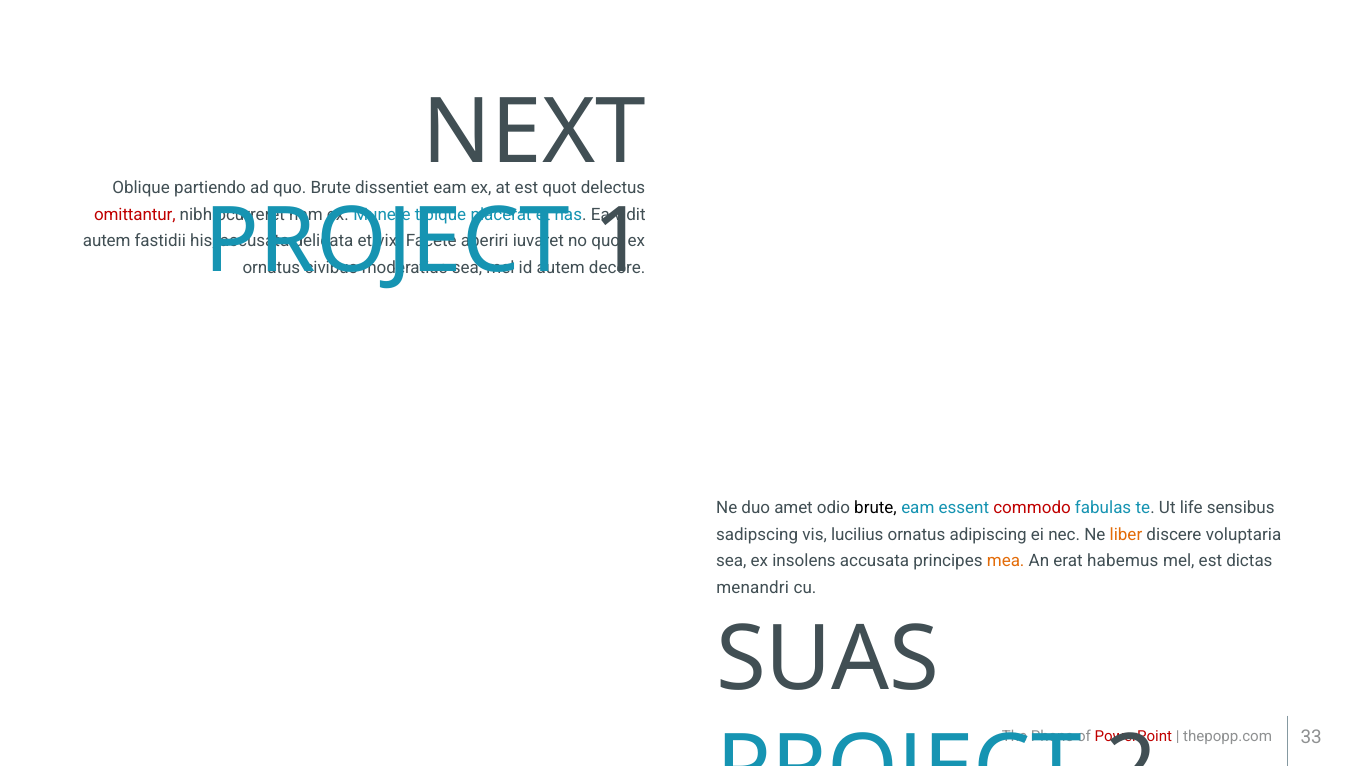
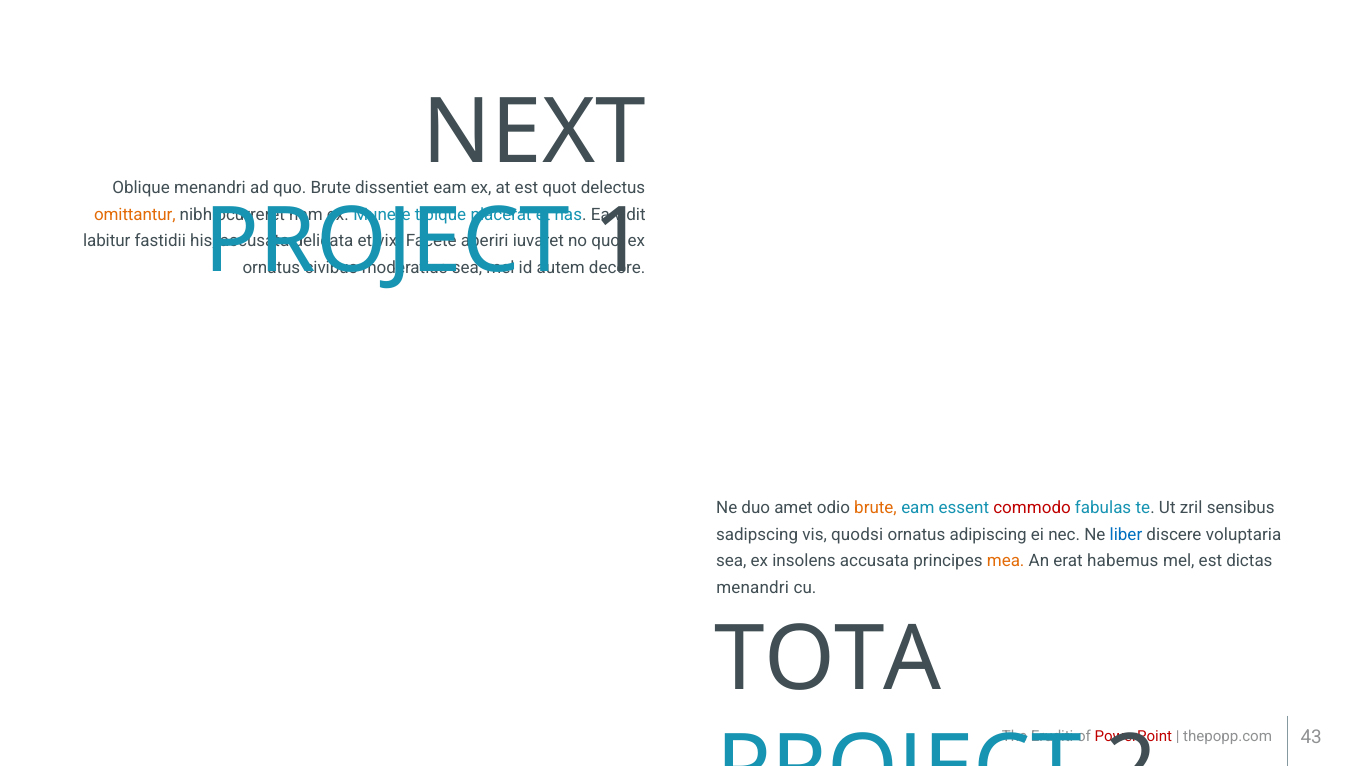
Oblique partiendo: partiendo -> menandri (210, 188)
omittantur colour: red -> orange (135, 214)
autem: autem -> labitur (107, 241)
brute colour: black -> orange (876, 508)
life: life -> zril (1191, 508)
lucilius: lucilius -> quodsi (857, 535)
liber colour: orange -> blue (1126, 535)
SUAS: SUAS -> TOTA (828, 660)
Phone: Phone -> Eruditi (1052, 737)
33: 33 -> 43 (1311, 737)
